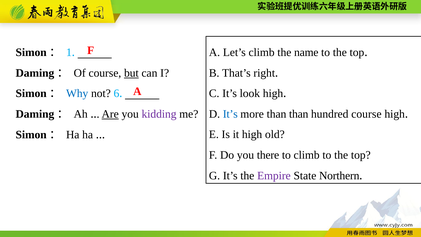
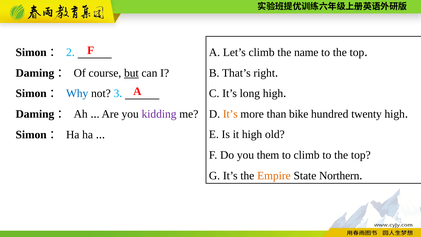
1: 1 -> 2 (69, 52)
look: look -> long (250, 93)
6: 6 -> 3 (116, 93)
It’s colour: blue -> orange (230, 114)
than than: than -> bike (299, 114)
hundred course: course -> twenty (367, 114)
Are underline: present -> none (110, 114)
there: there -> them (268, 155)
Empire colour: purple -> orange (274, 175)
